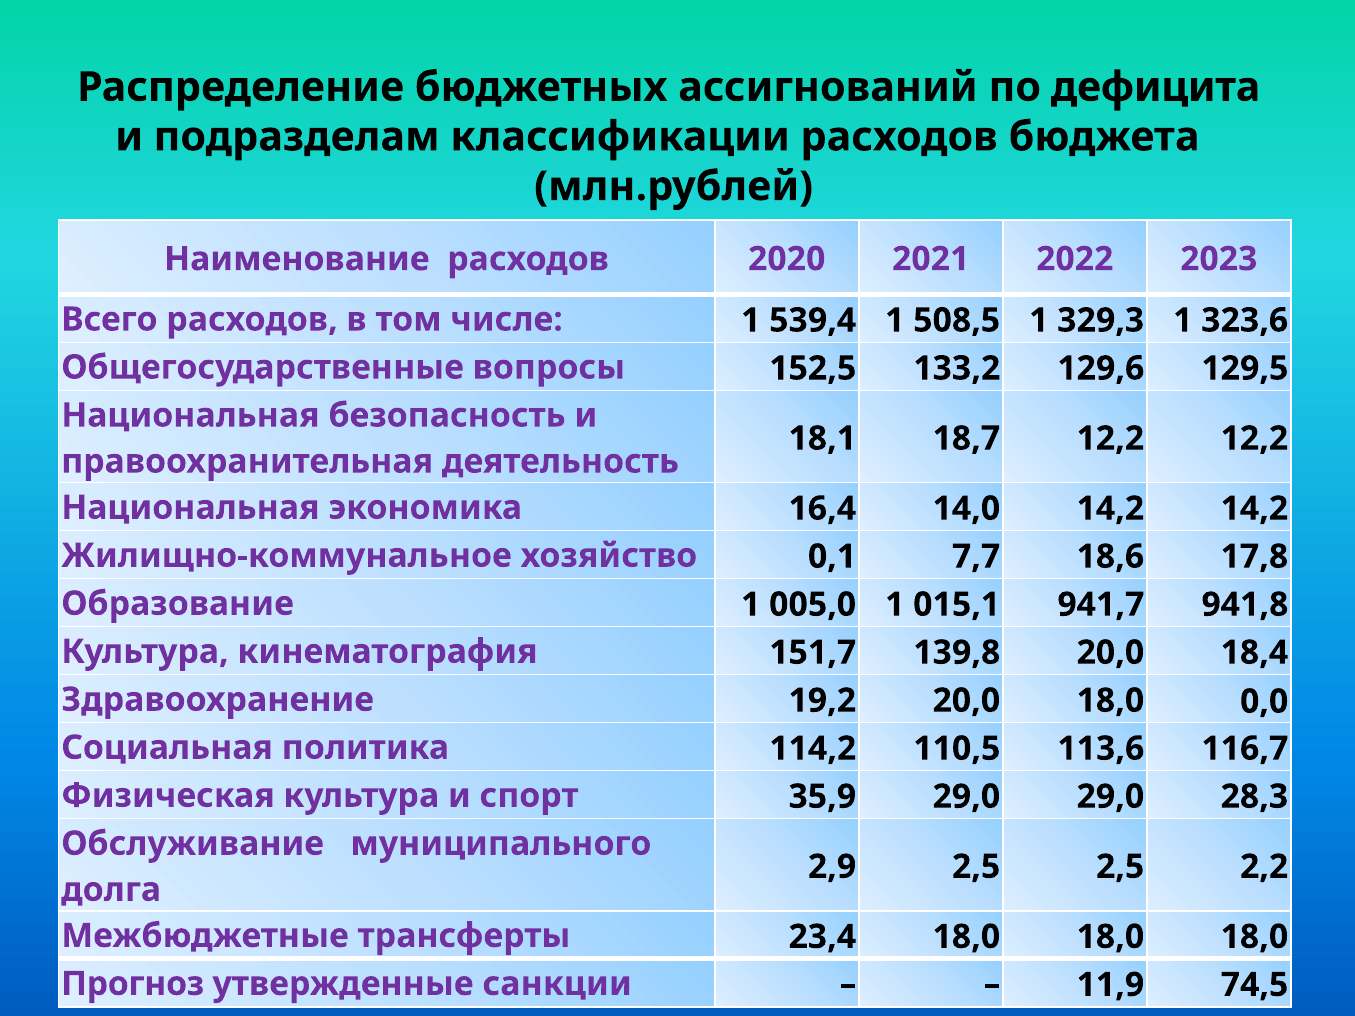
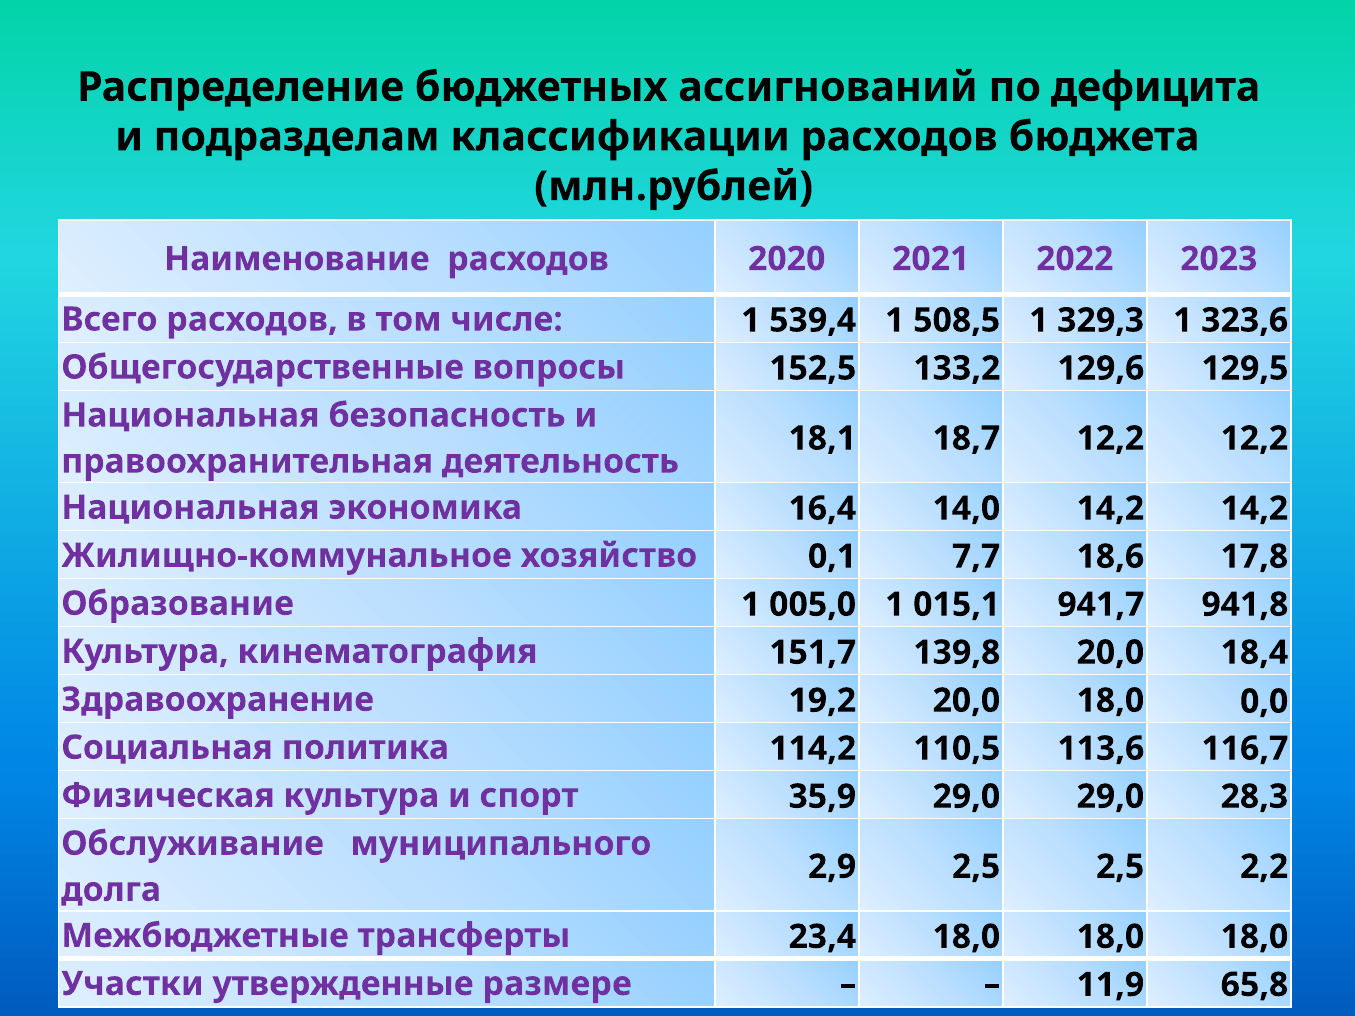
Прогноз: Прогноз -> Участки (132, 984)
санкции: санкции -> размере (557, 984)
74,5: 74,5 -> 65,8 (1254, 985)
